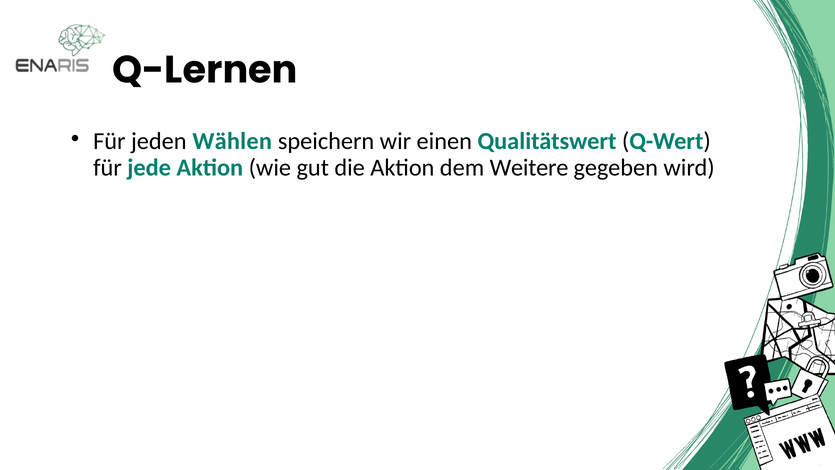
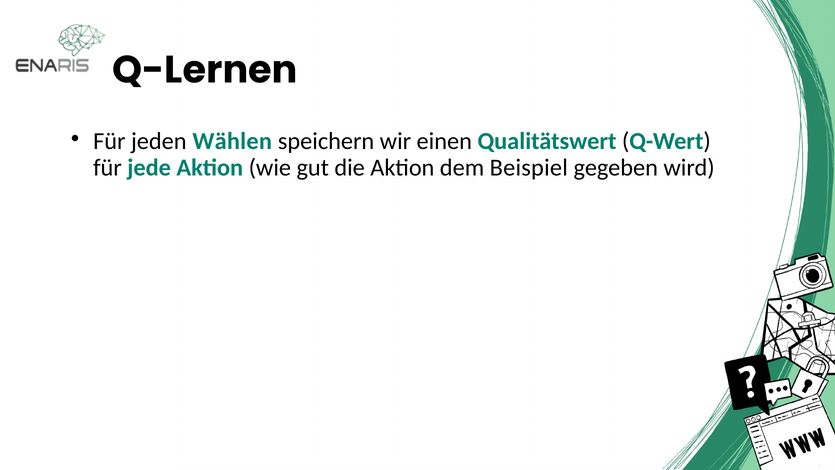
Weitere: Weitere -> Beispiel (529, 167)
